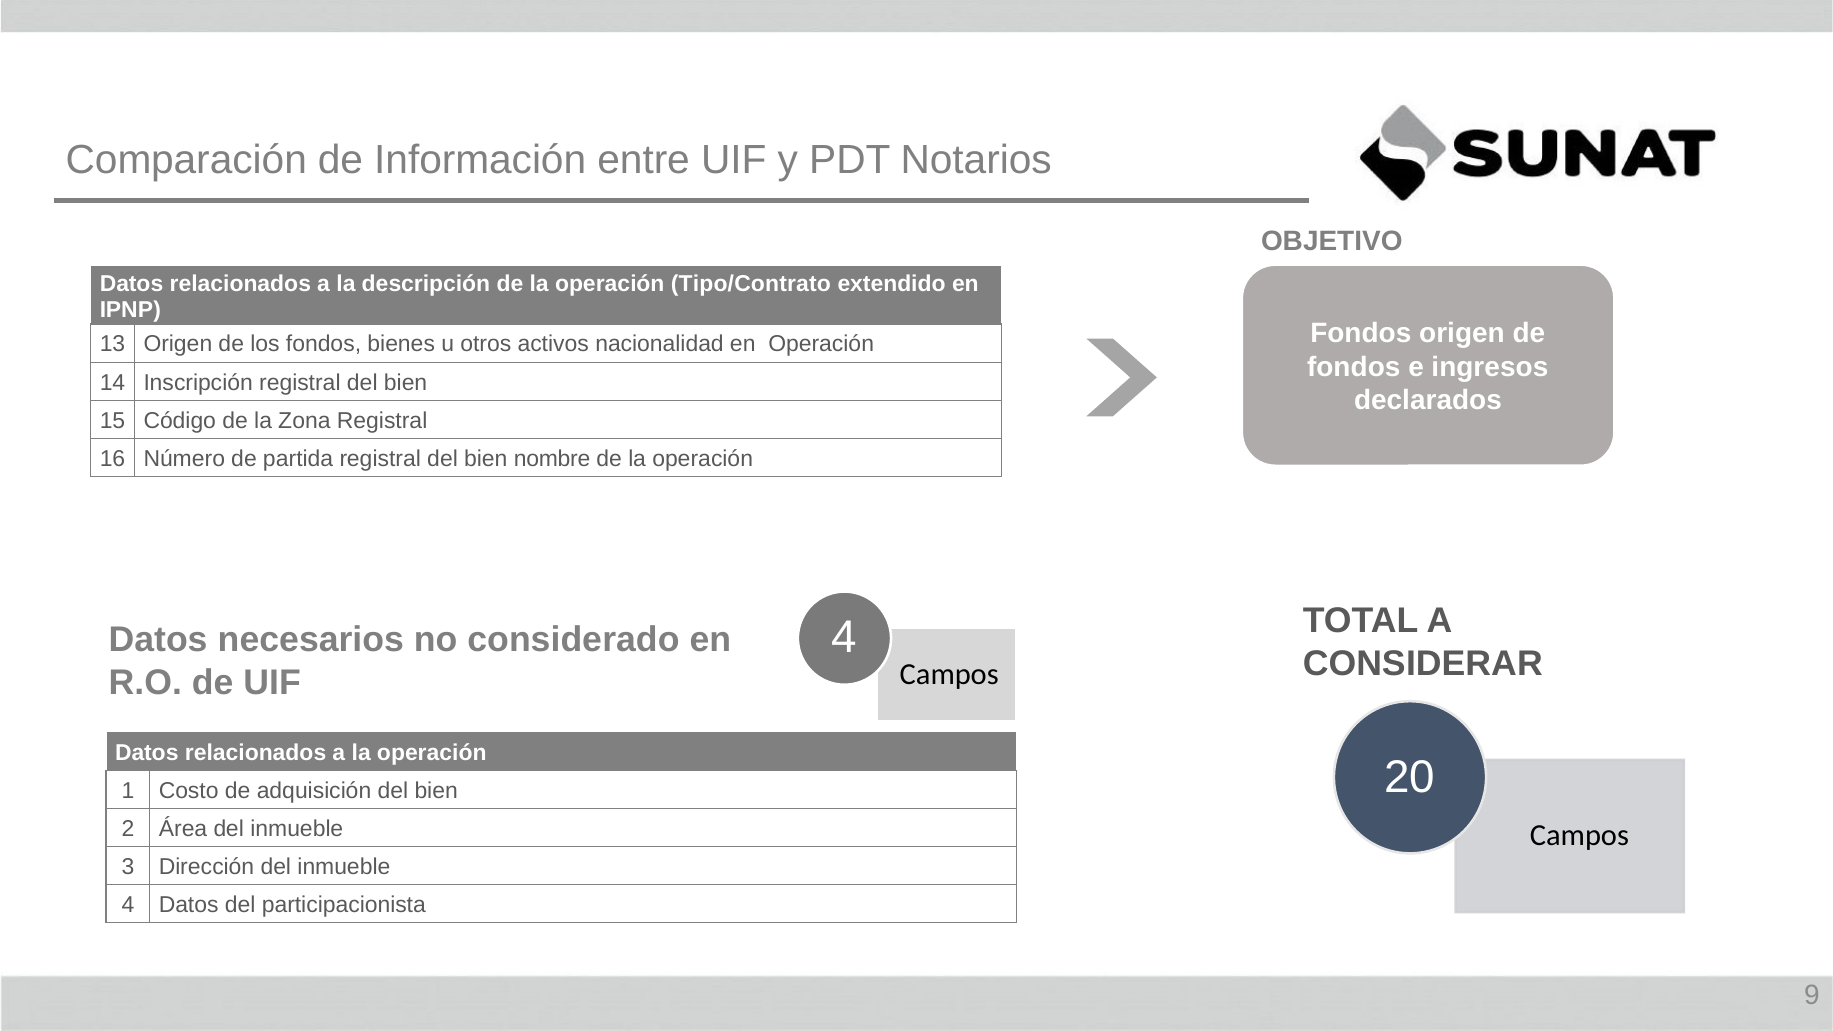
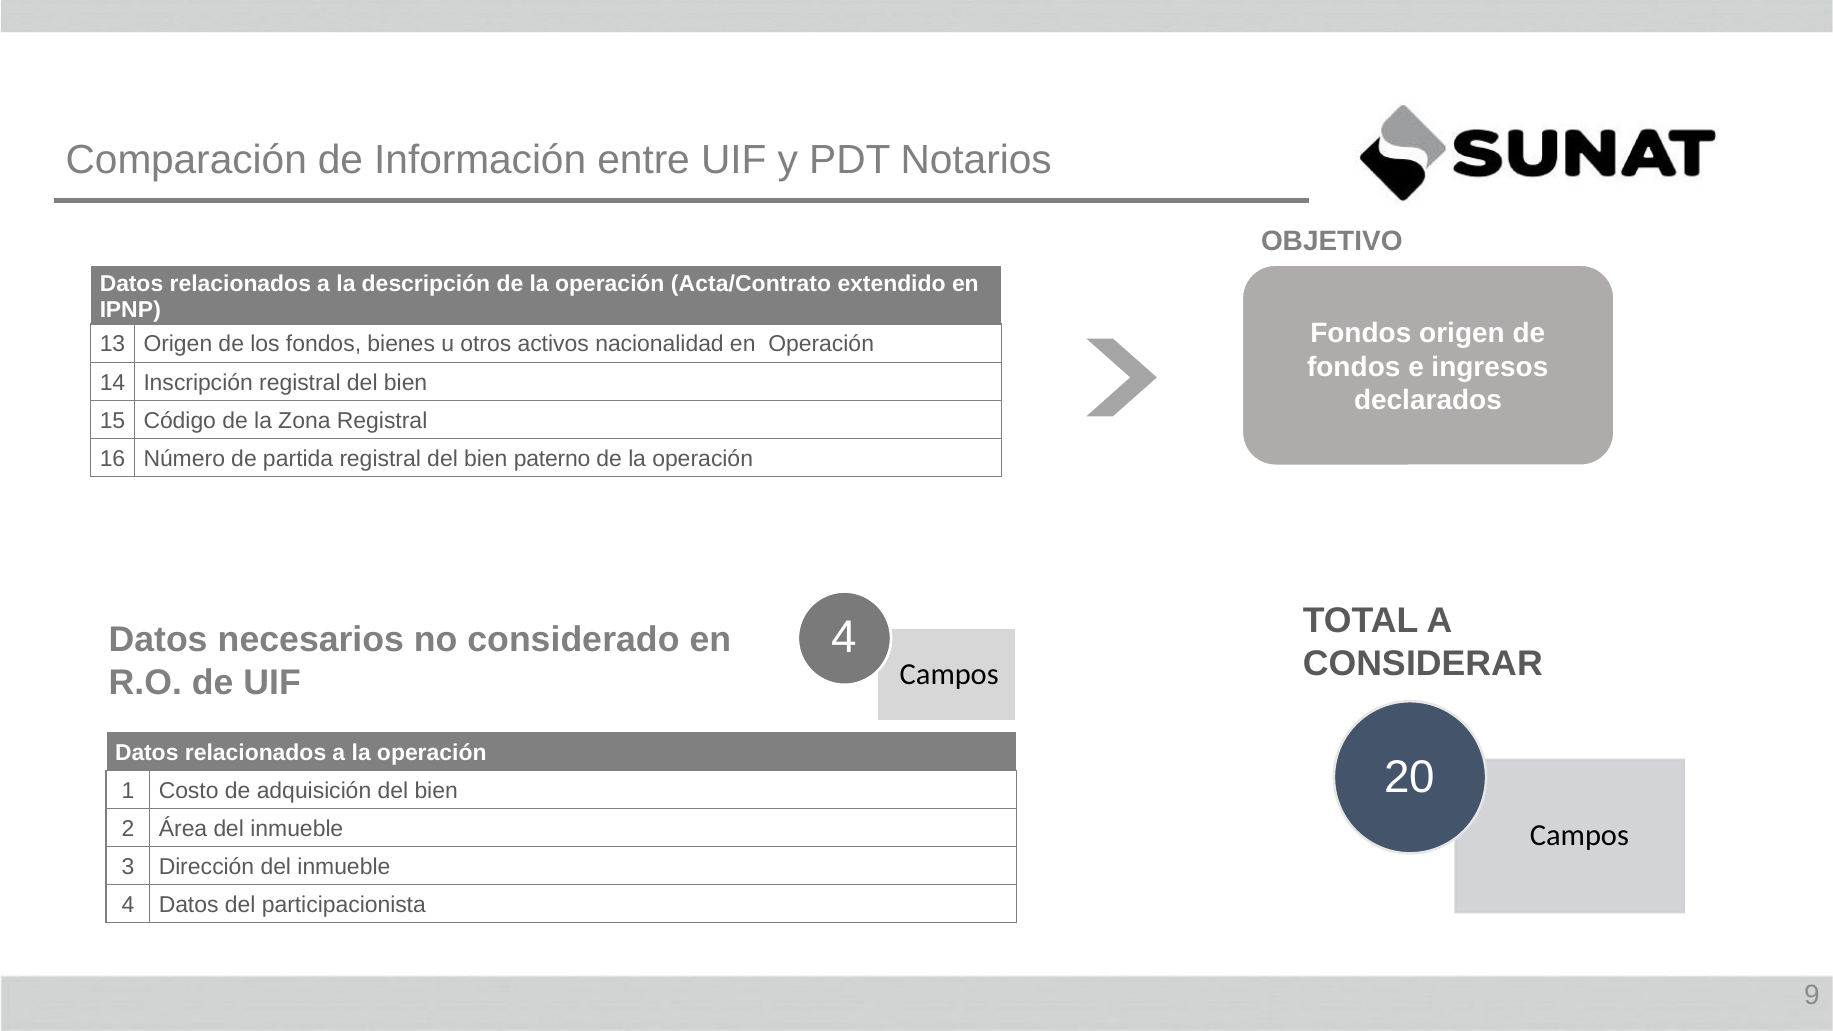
Tipo/Contrato: Tipo/Contrato -> Acta/Contrato (751, 284)
nombre: nombre -> paterno (552, 459)
